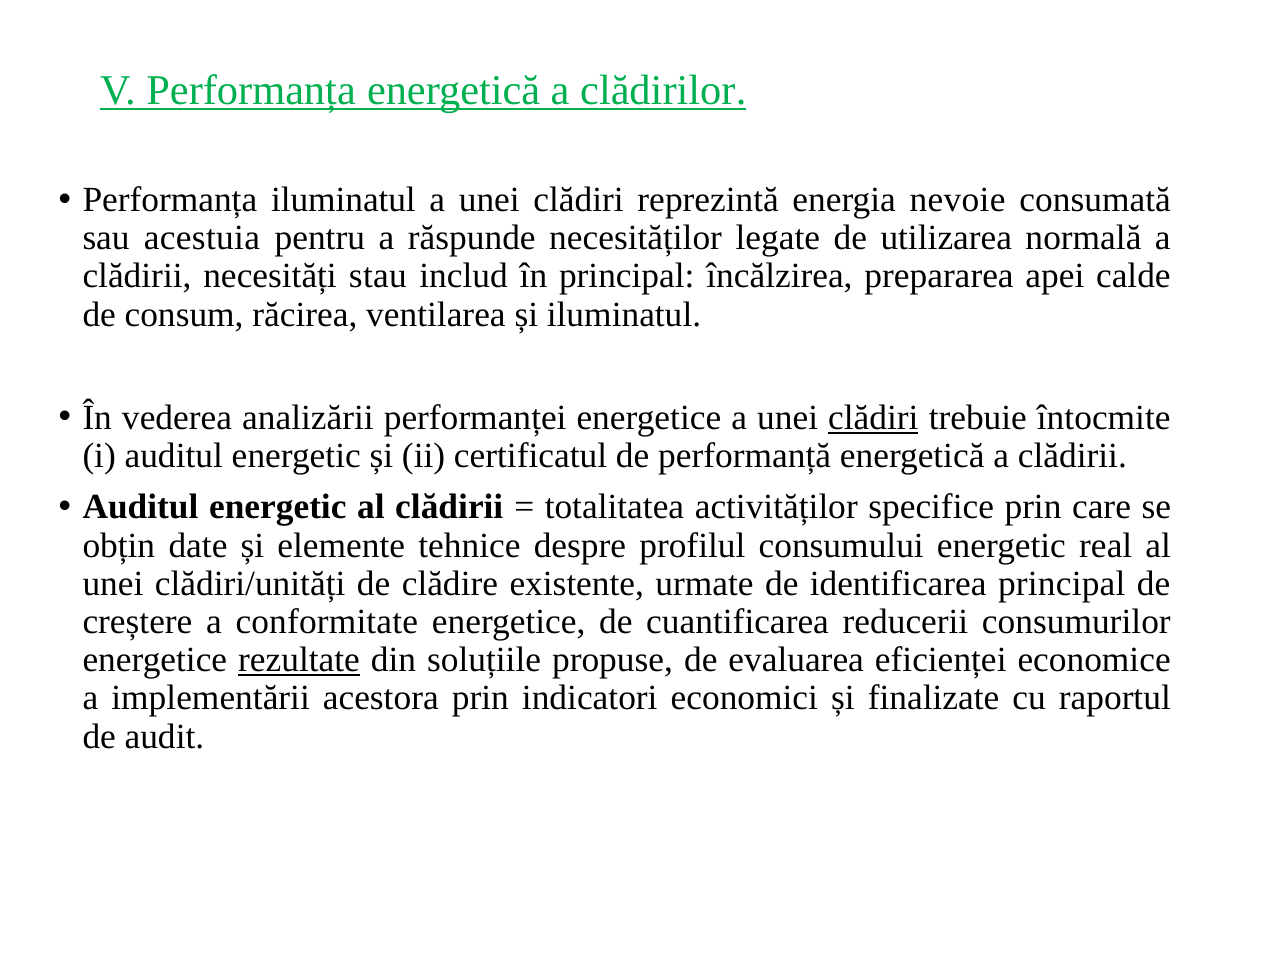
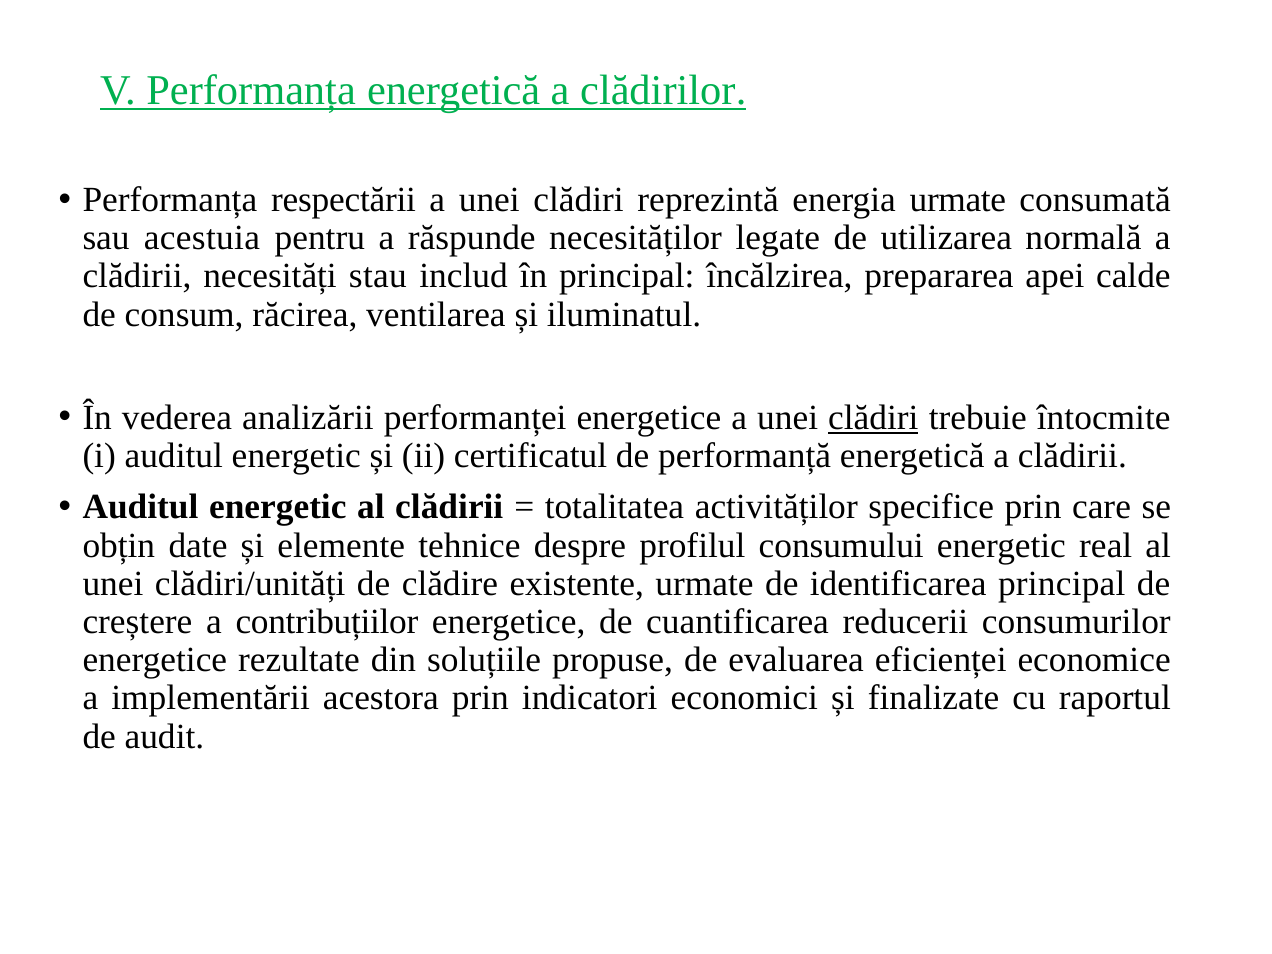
Performanța iluminatul: iluminatul -> respectării (344, 200)
energia nevoie: nevoie -> urmate (958, 200)
conformitate: conformitate -> contribuțiilor (327, 622)
rezultate underline: present -> none (299, 660)
